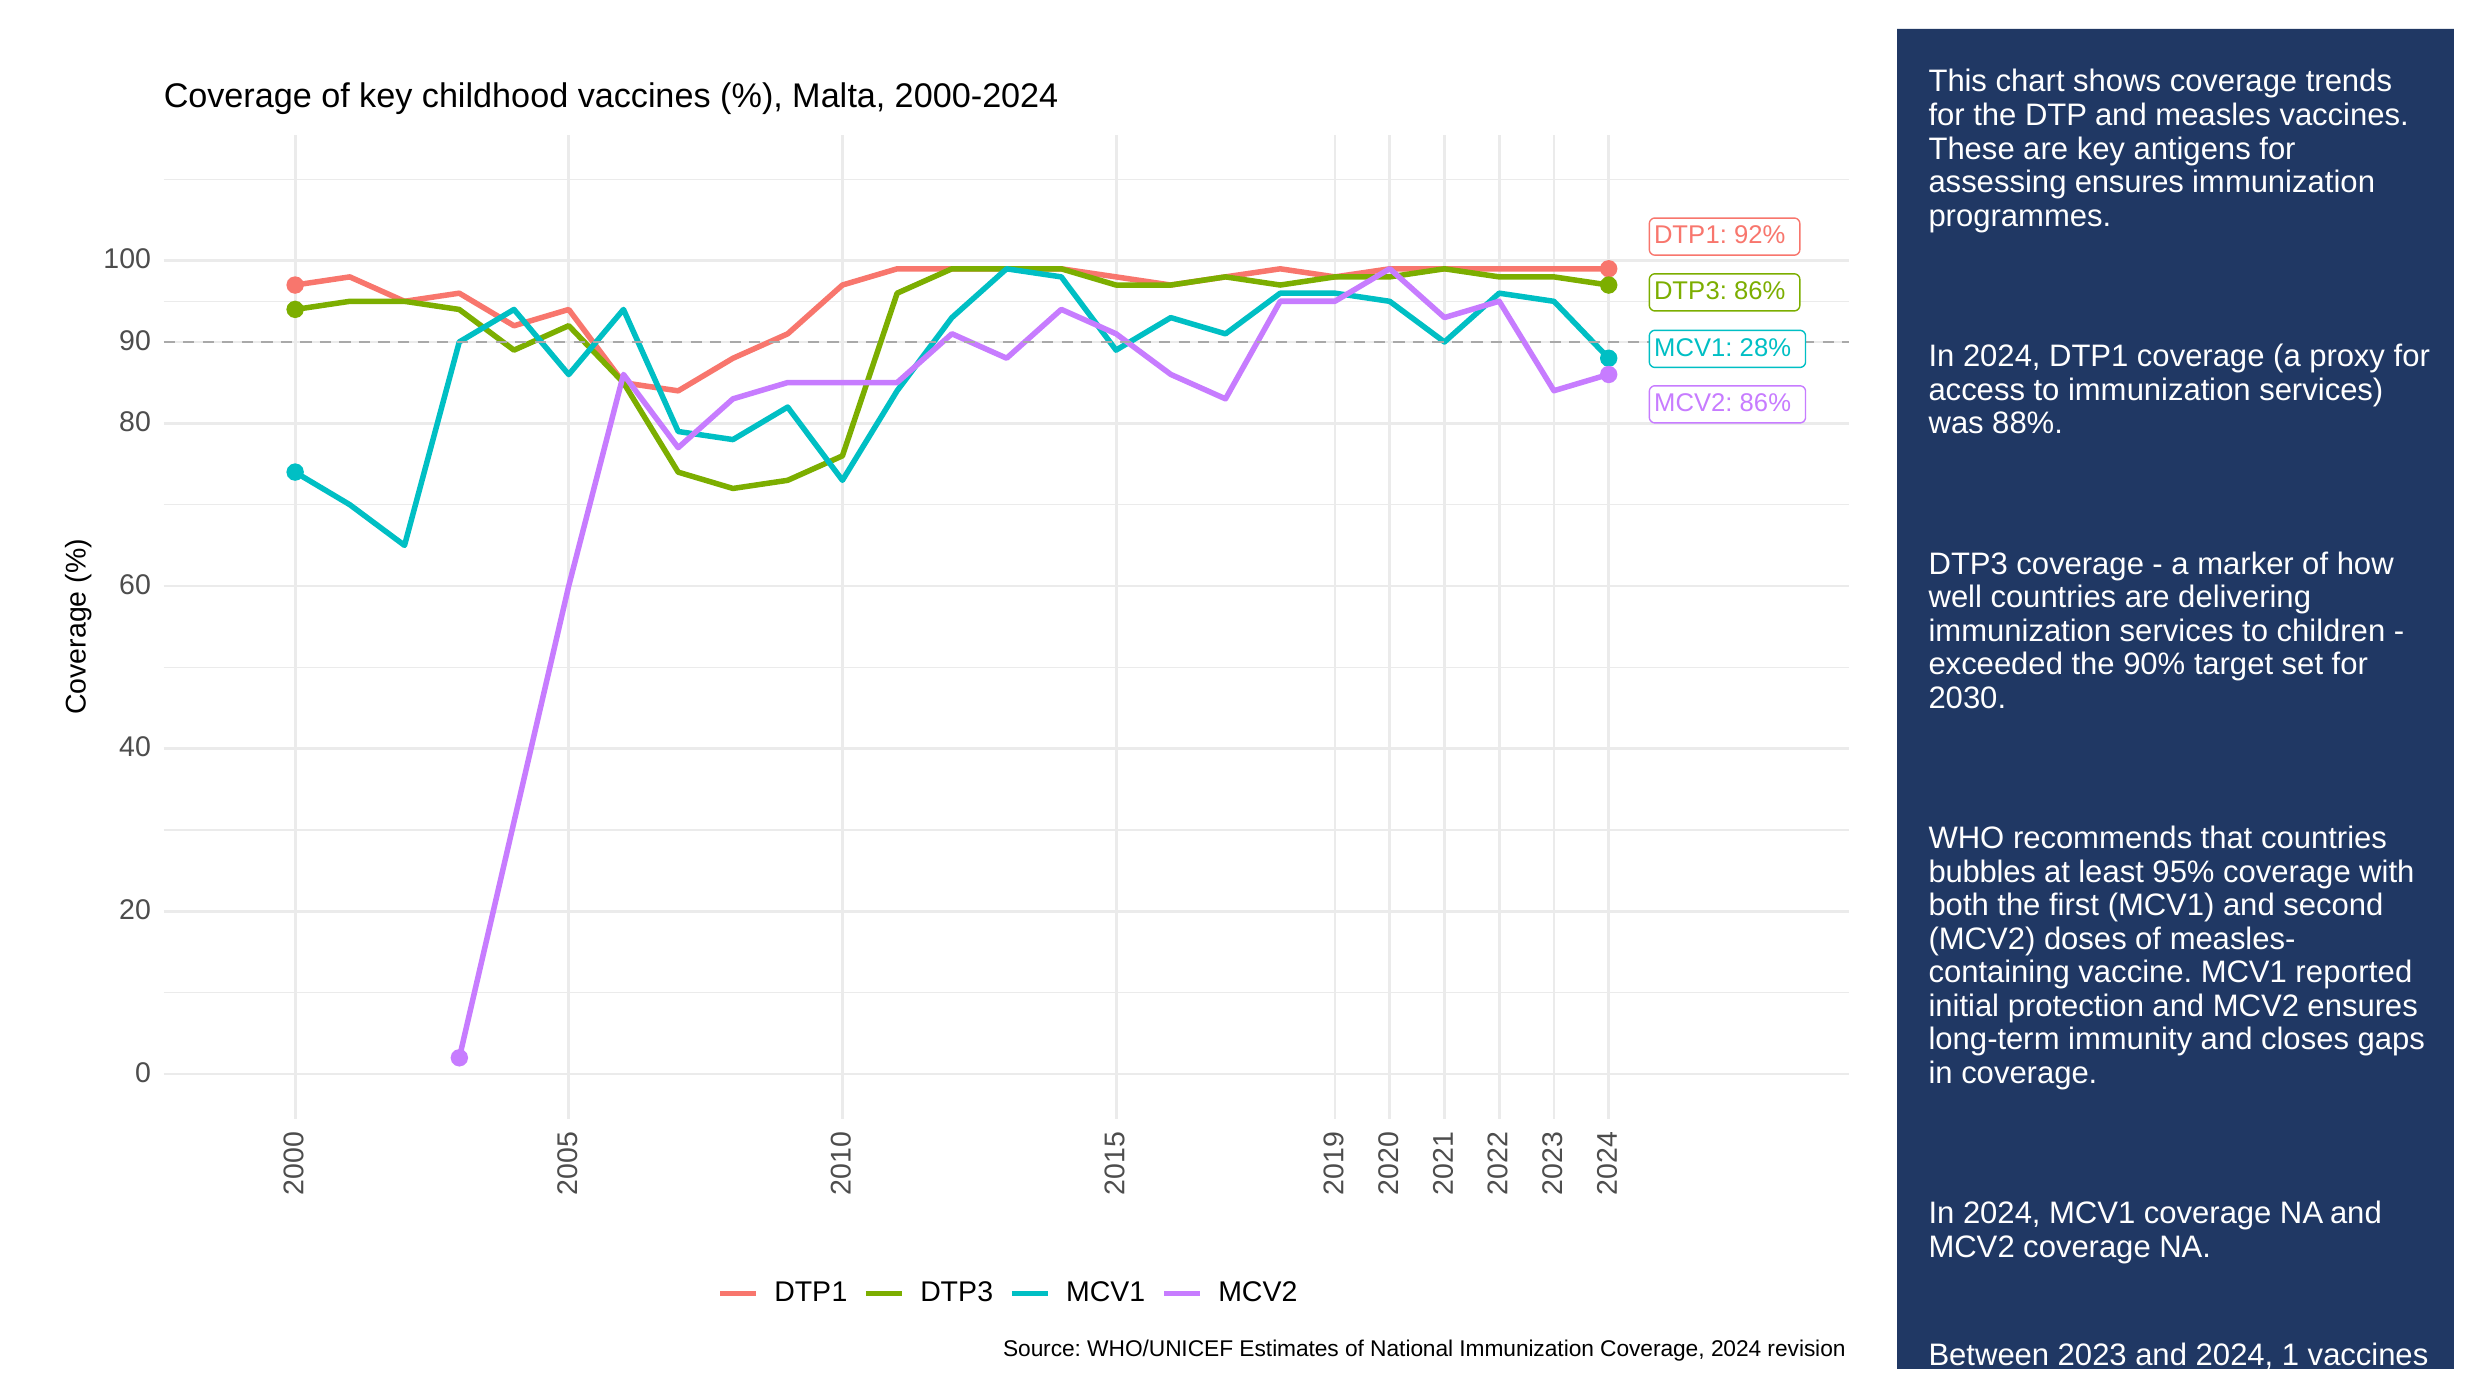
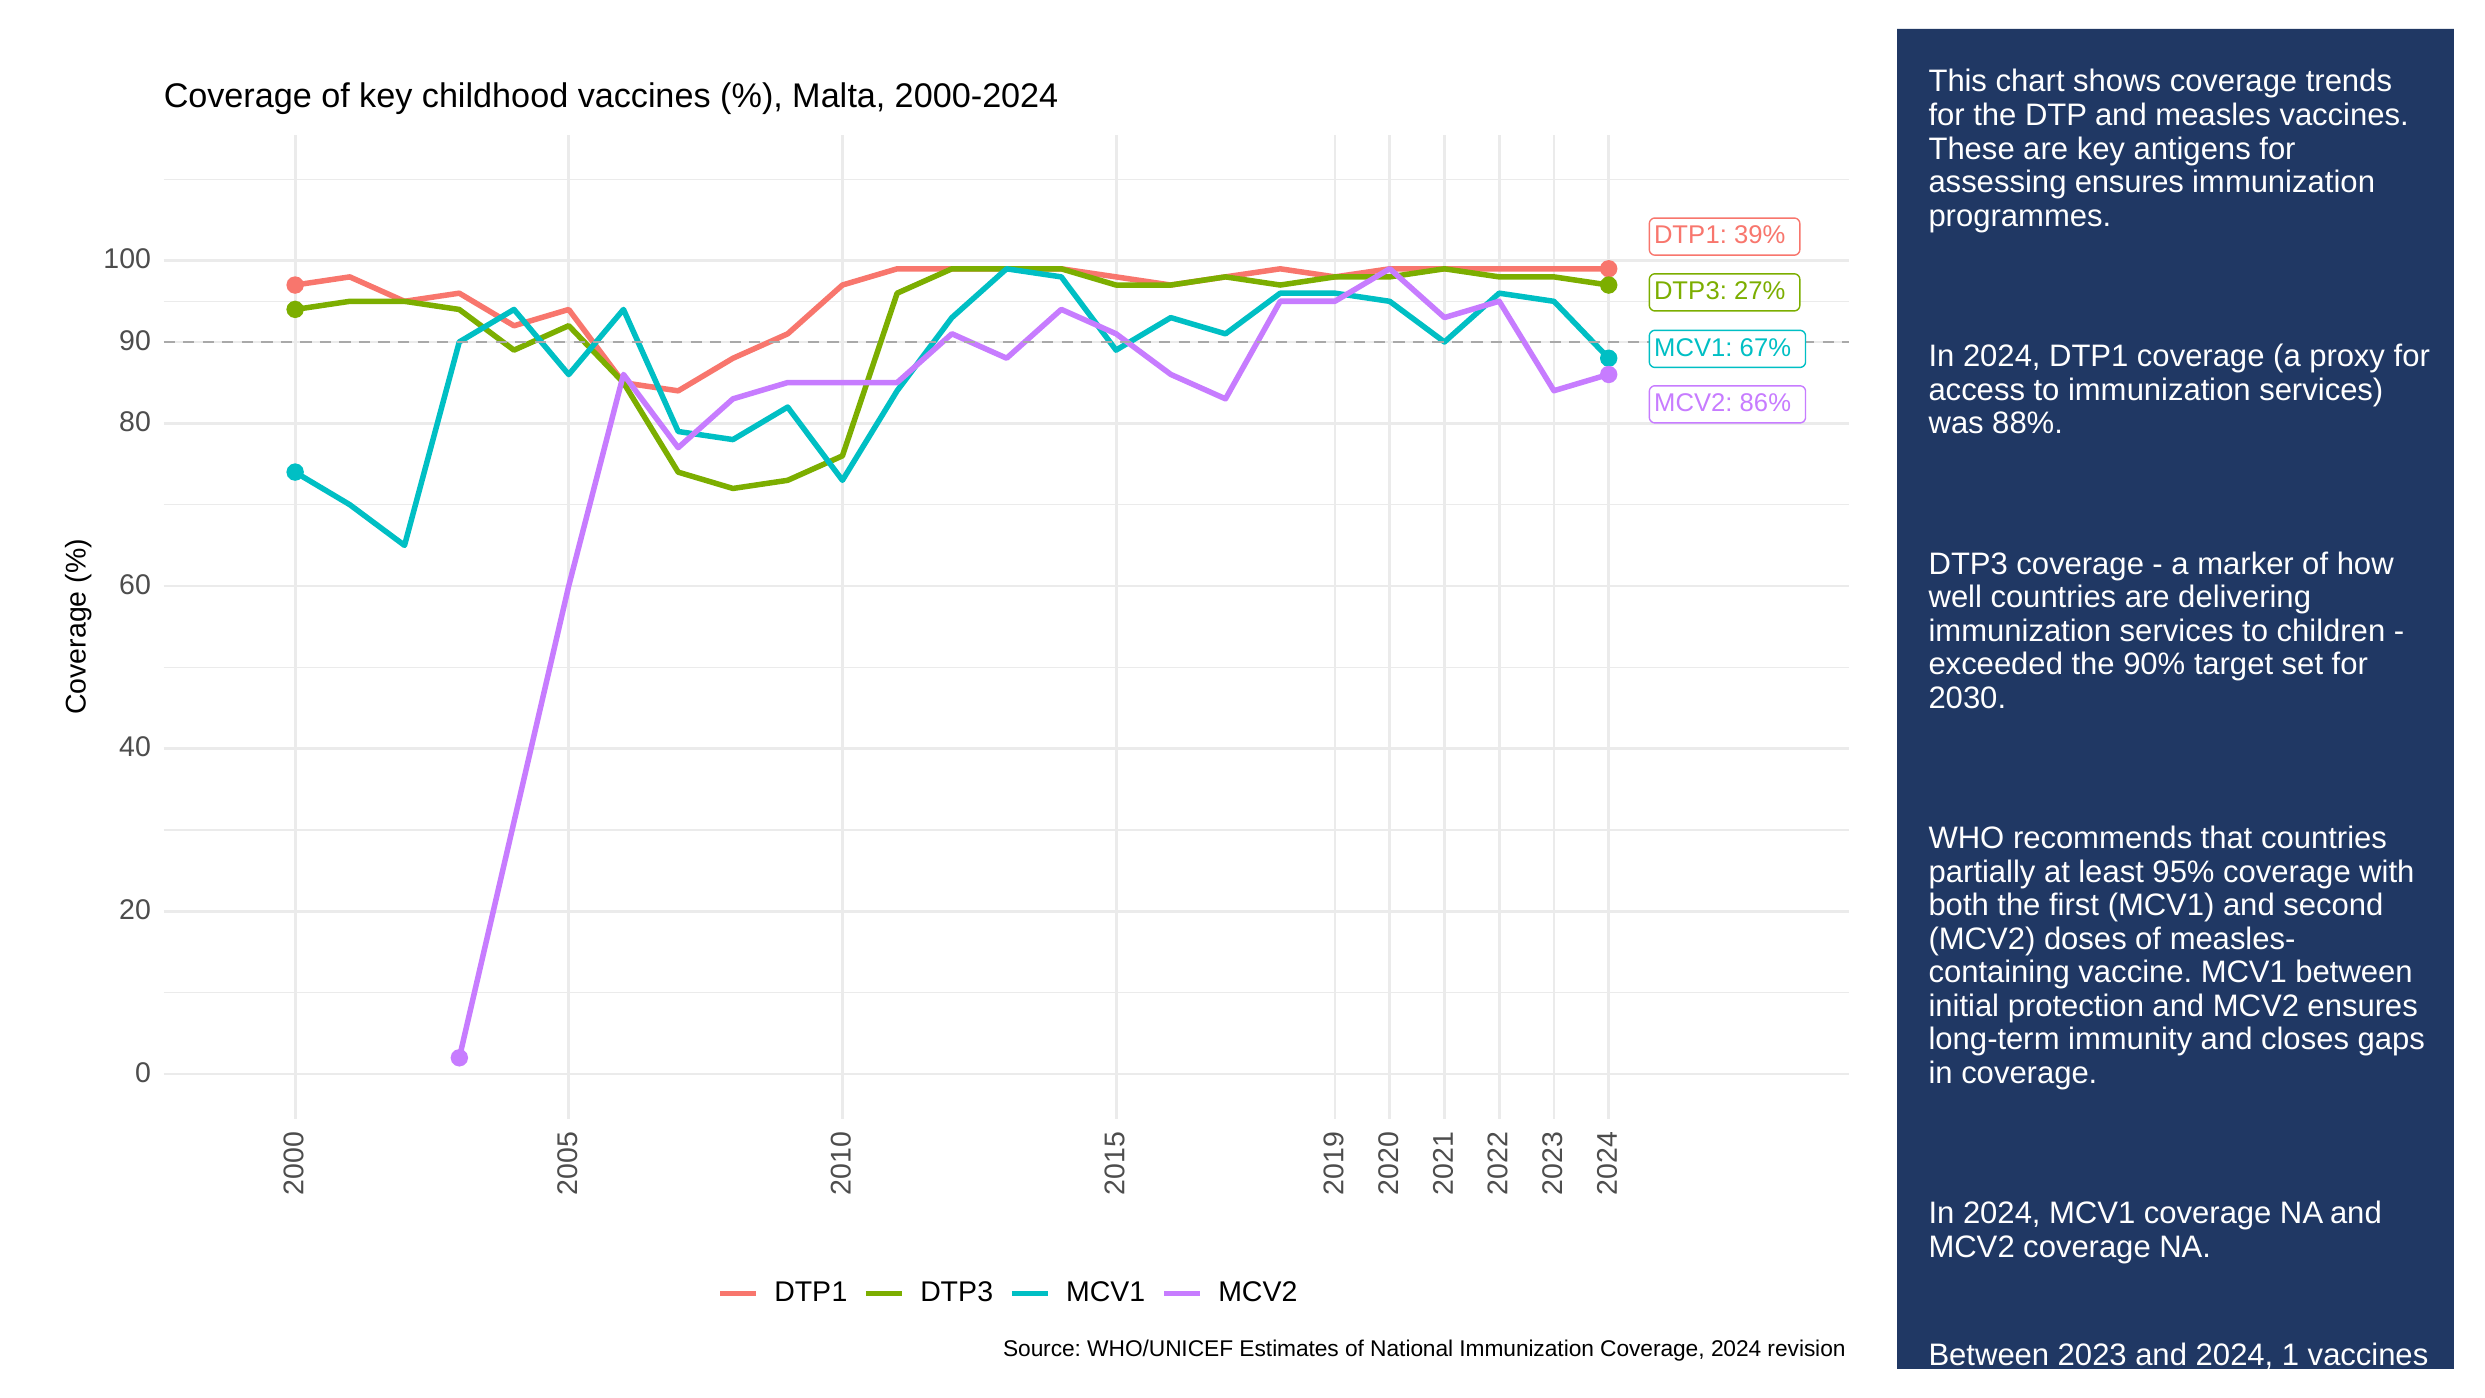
92%: 92% -> 39% (1760, 235)
DTP3 86%: 86% -> 27% (1760, 291)
28%: 28% -> 67% (1765, 348)
bubbles: bubbles -> partially (1982, 872)
MCV1 reported: reported -> between (2354, 972)
